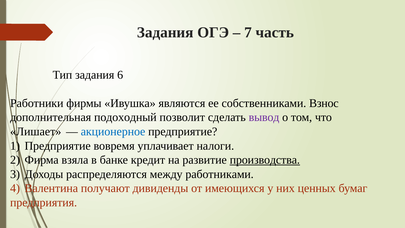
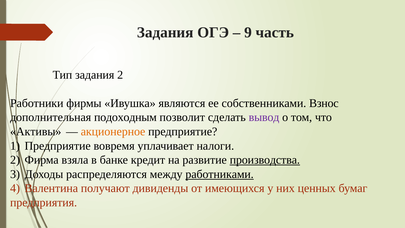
7: 7 -> 9 (248, 32)
задания 6: 6 -> 2 (120, 75)
подоходный: подоходный -> подоходным (125, 117)
Лишает: Лишает -> Активы (36, 131)
акционерное colour: blue -> orange (113, 131)
работниками underline: none -> present (220, 174)
